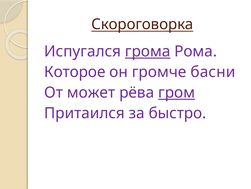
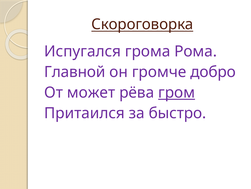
грома underline: present -> none (148, 51)
Которое: Которое -> Главной (75, 72)
басни: басни -> добро (213, 72)
